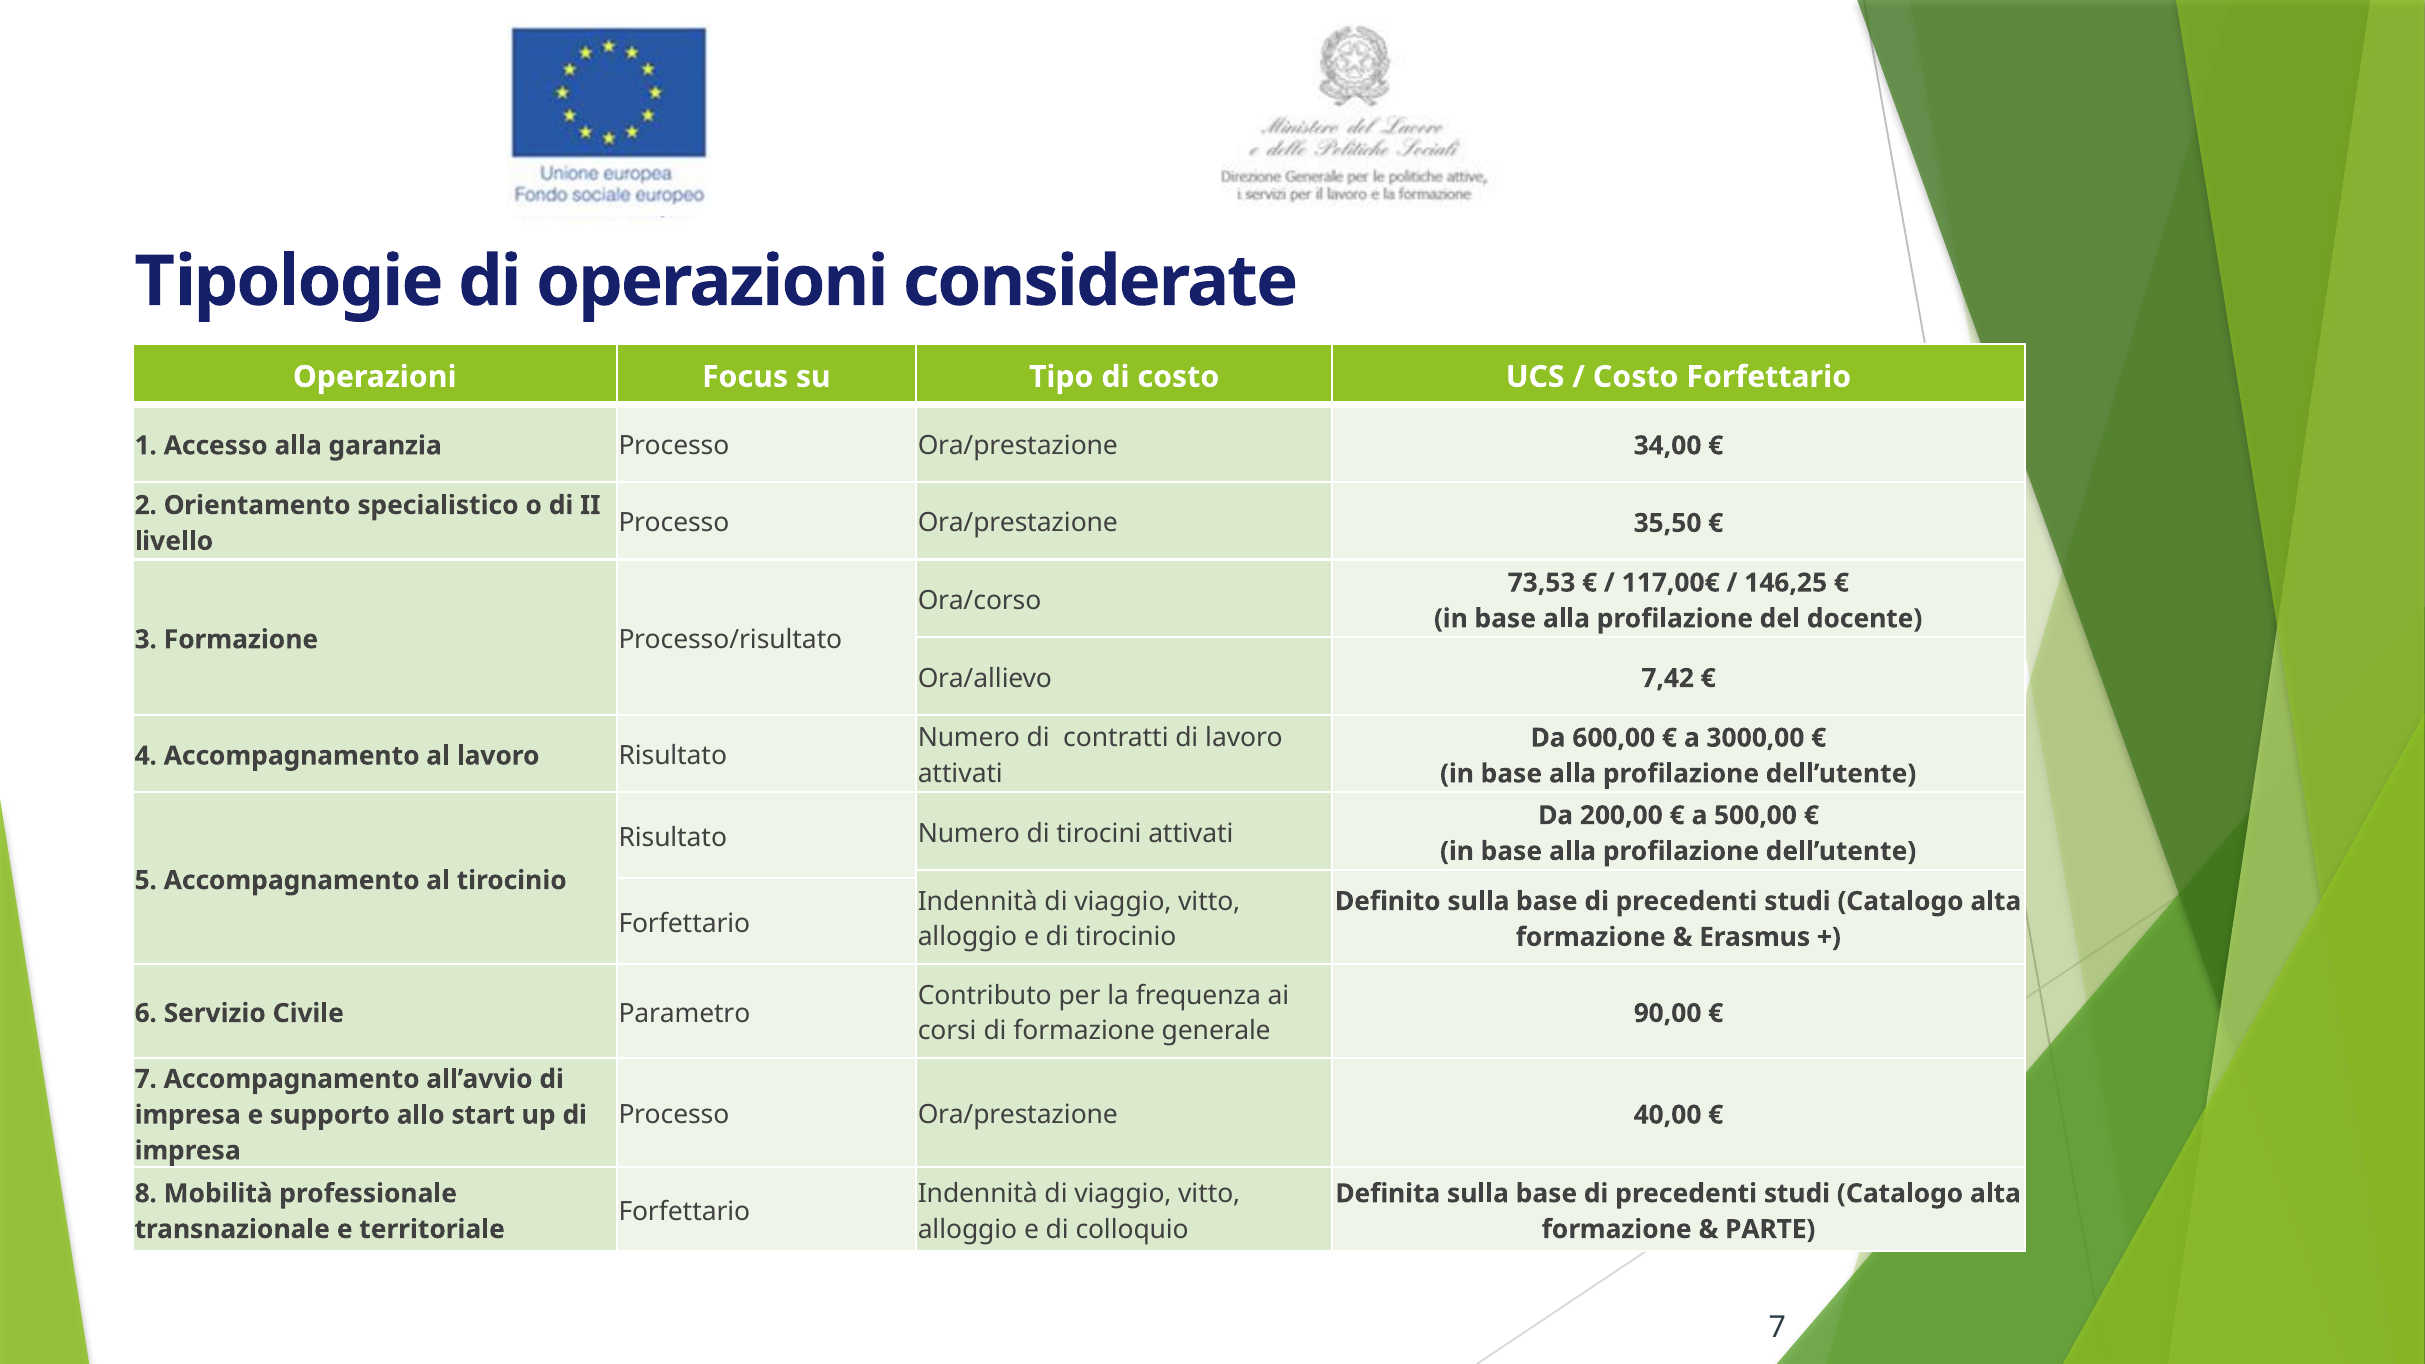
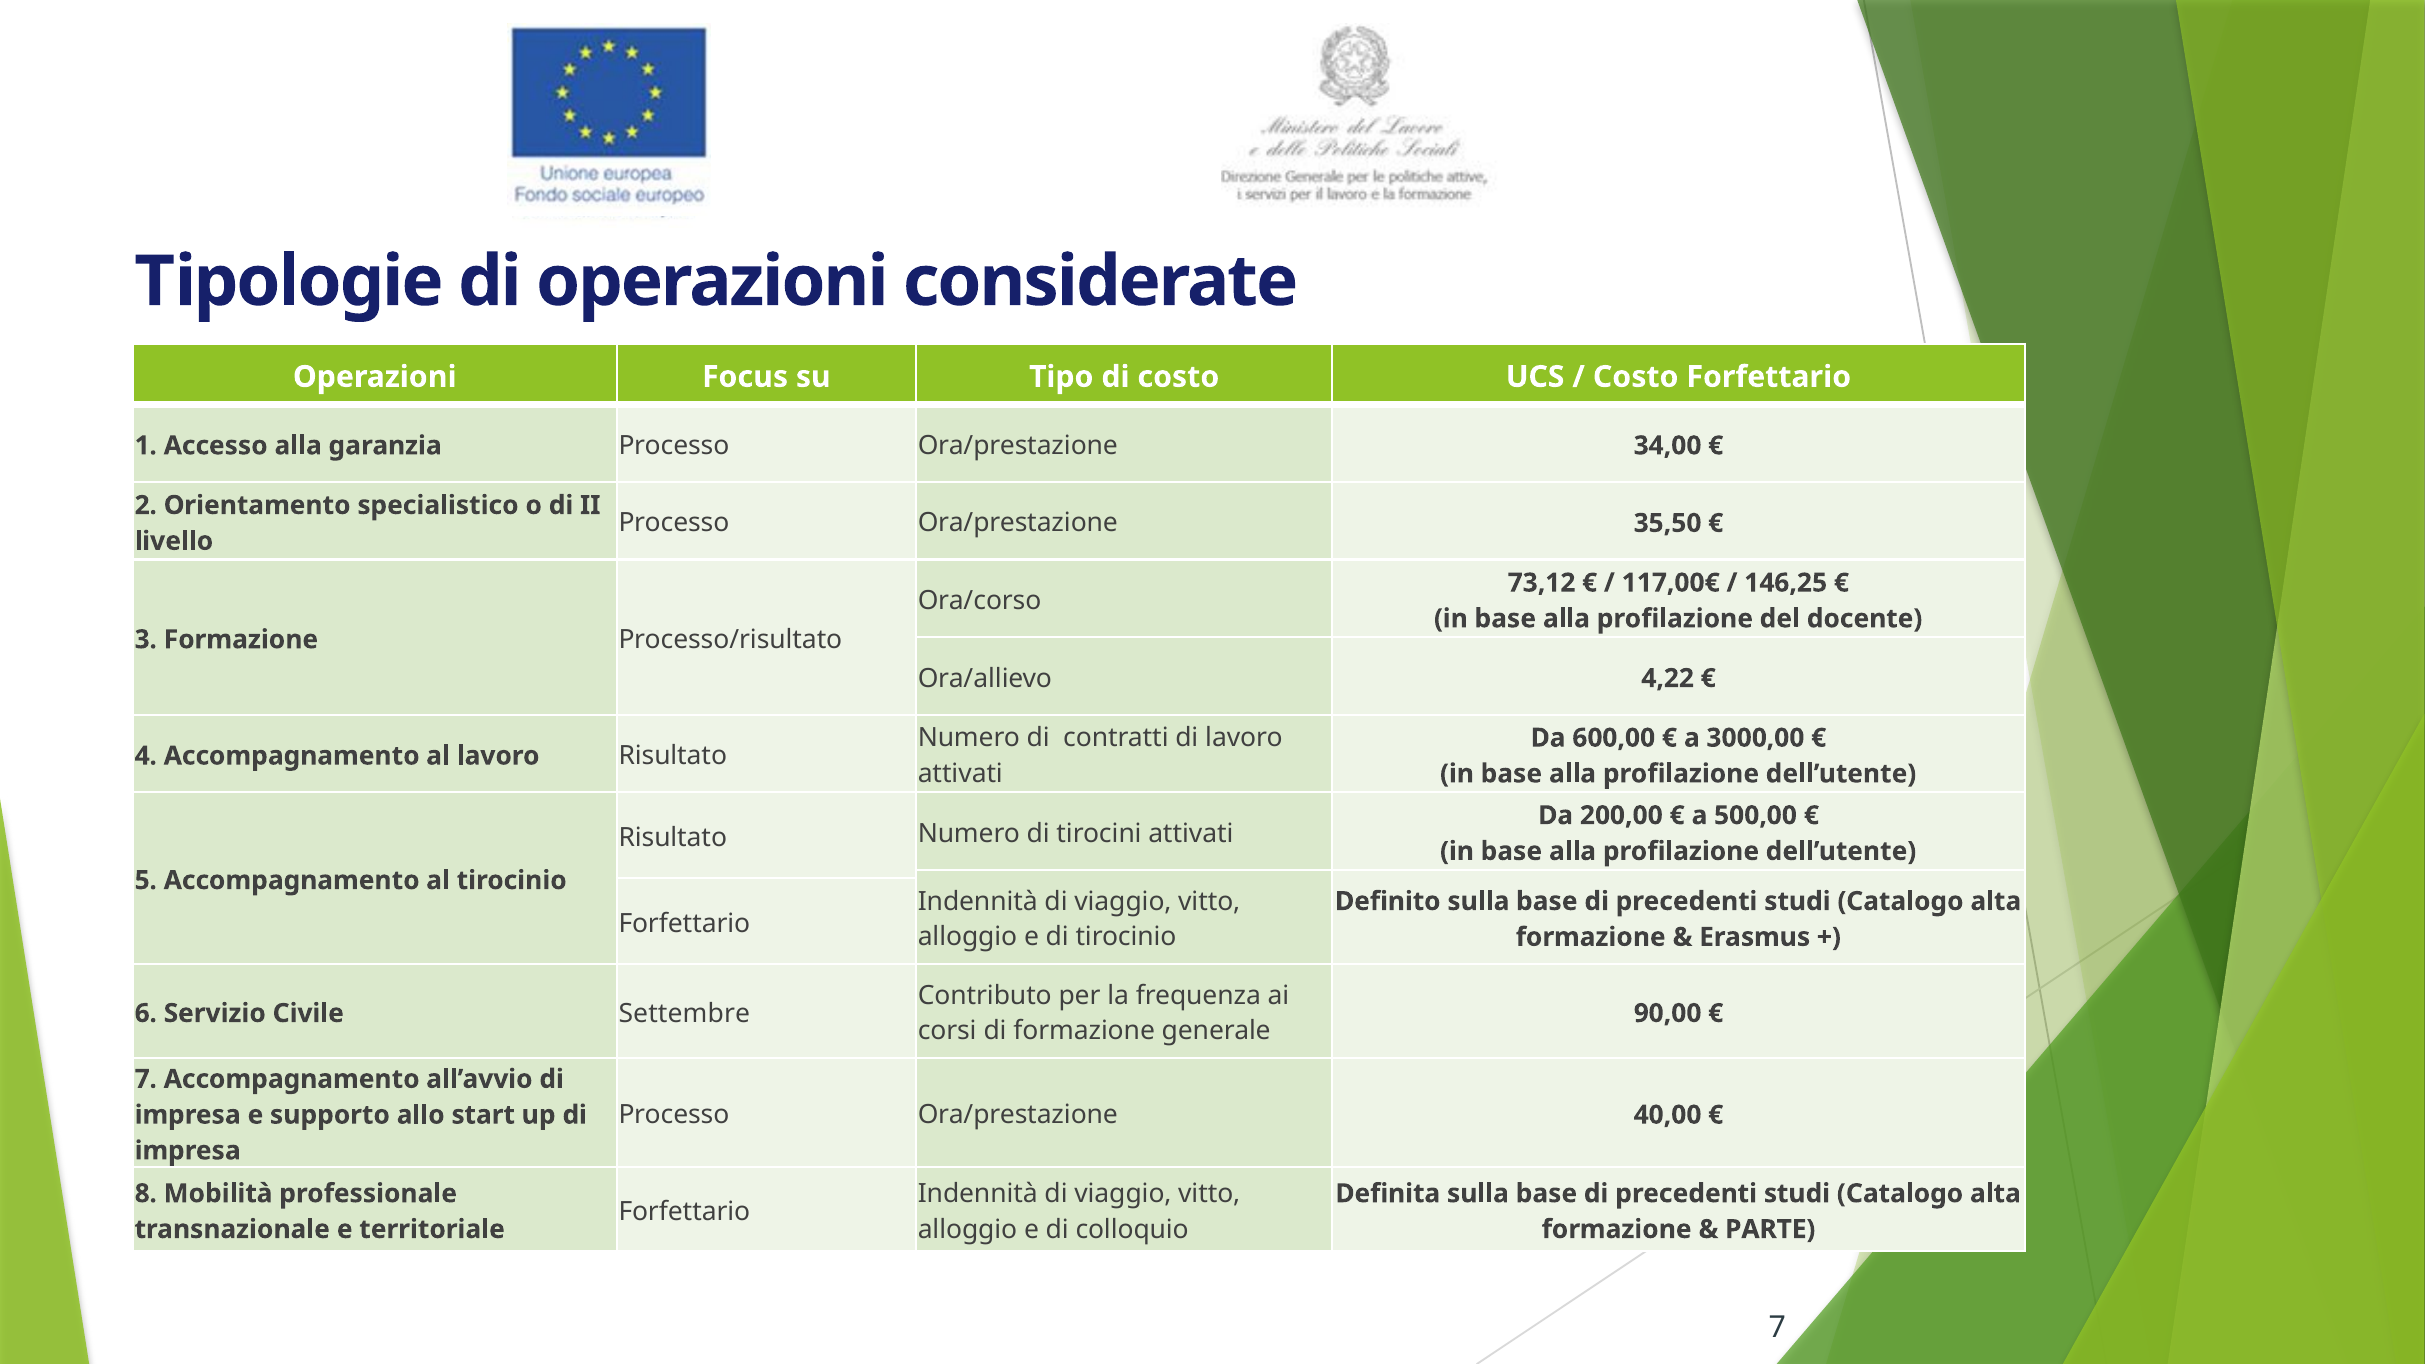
73,53: 73,53 -> 73,12 (1542, 583)
7,42: 7,42 -> 4,22 (1668, 678)
Parametro: Parametro -> Settembre (684, 1013)
